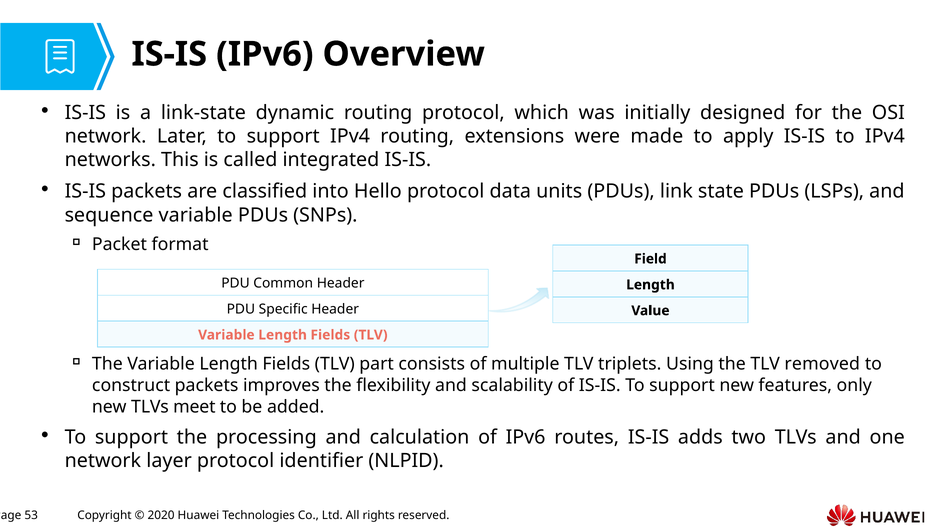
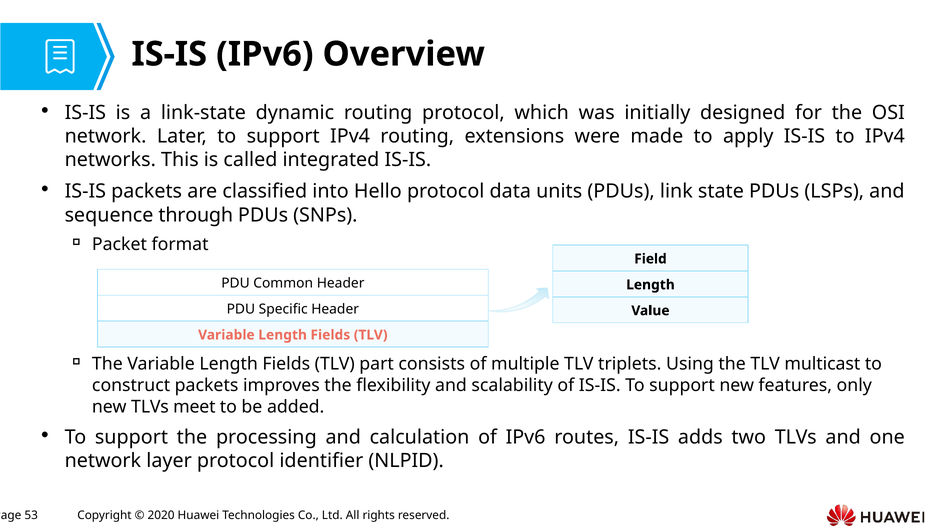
sequence variable: variable -> through (196, 215)
removed: removed -> multicast (822, 364)
